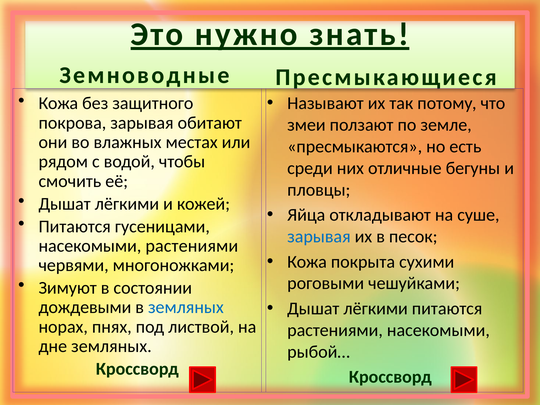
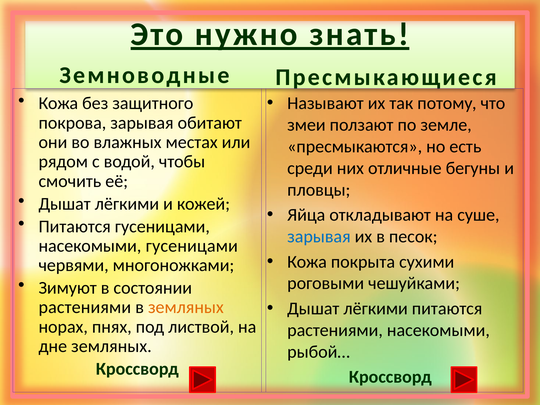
насекомыми растениями: растениями -> гусеницами (192, 246)
дождевыми: дождевыми -> растениями (85, 307)
земляных colour: blue -> orange (186, 307)
